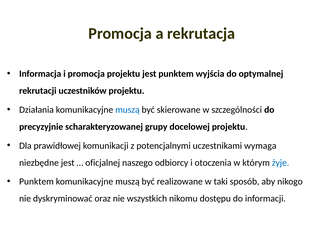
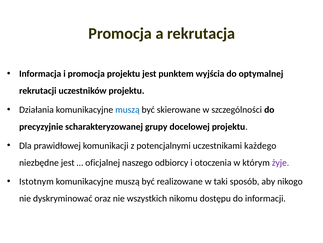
wymaga: wymaga -> każdego (260, 145)
żyje colour: blue -> purple (281, 162)
Punktem: Punktem -> Istotnym (36, 181)
